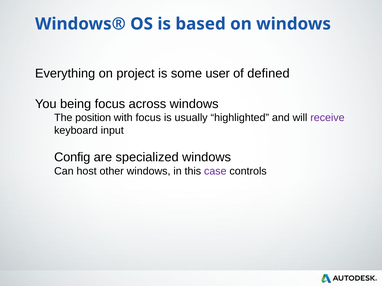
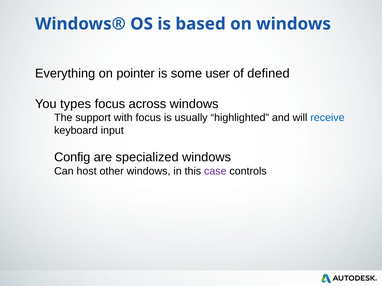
project: project -> pointer (136, 73)
being: being -> types (76, 104)
position: position -> support (93, 118)
receive colour: purple -> blue (327, 118)
